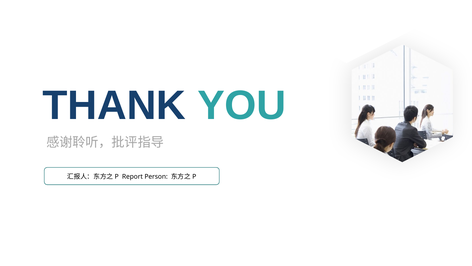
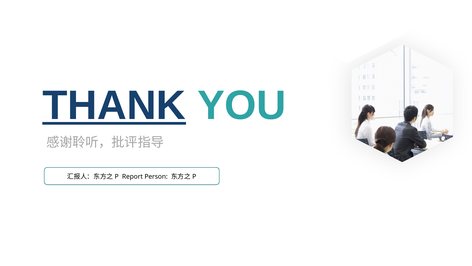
THANK underline: none -> present (114, 105)
